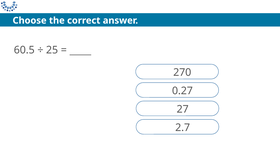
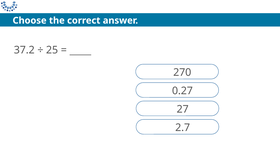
60.5: 60.5 -> 37.2 (24, 50)
